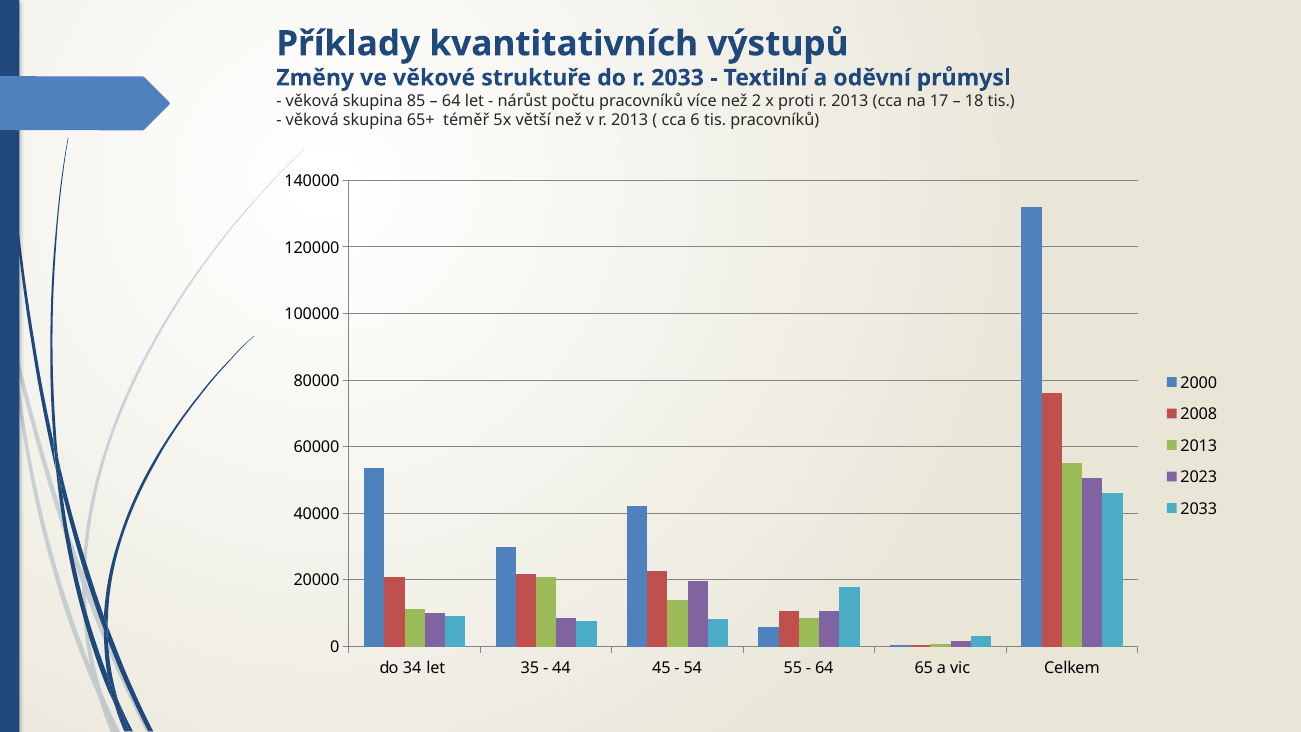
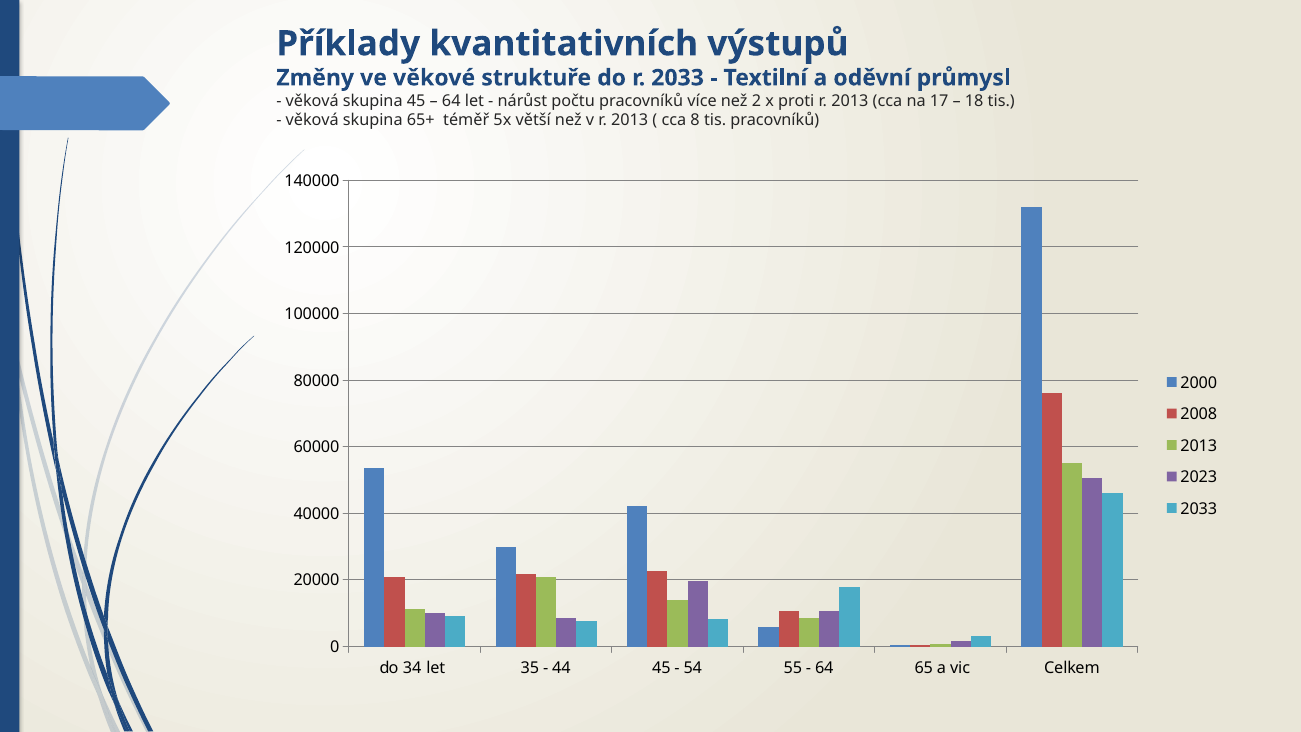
skupina 85: 85 -> 45 (416, 101)
6: 6 -> 8 (695, 120)
